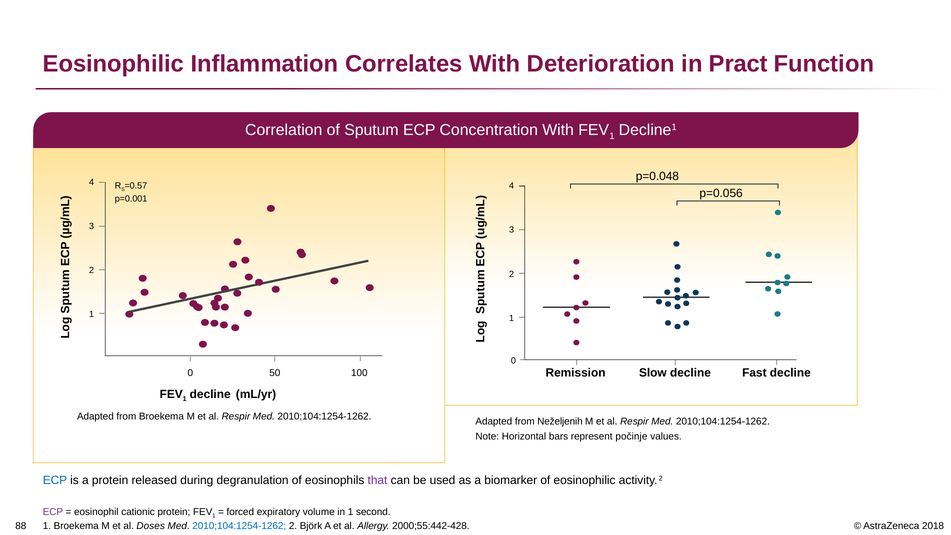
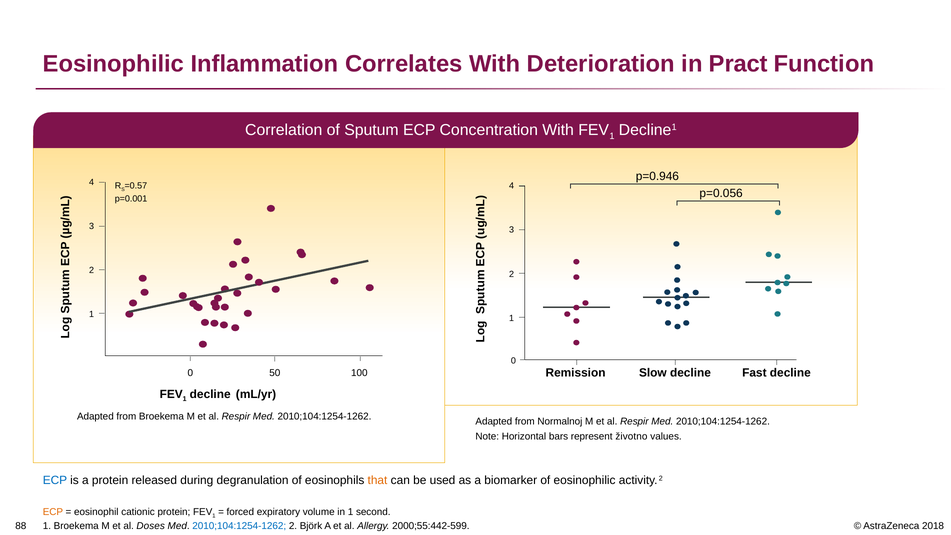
p=0.048: p=0.048 -> p=0.946 (657, 176)
Neželjenih: Neželjenih -> Normalnoj (560, 422)
počinje: počinje -> životno (631, 436)
that colour: purple -> orange (377, 480)
ECP colour: purple -> orange (53, 512)
2000;55:442-428: 2000;55:442-428 -> 2000;55:442-599 (431, 526)
